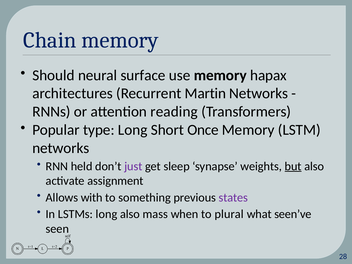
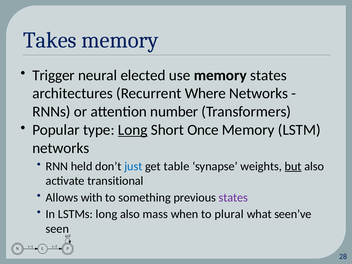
Chain: Chain -> Takes (50, 40)
Should: Should -> Trigger (54, 75)
surface: surface -> elected (143, 75)
memory hapax: hapax -> states (268, 75)
Martin: Martin -> Where (205, 93)
reading: reading -> number (174, 112)
Long underline: none -> present (133, 130)
just colour: purple -> blue (133, 166)
sleep: sleep -> table (177, 166)
assignment: assignment -> transitional (115, 181)
